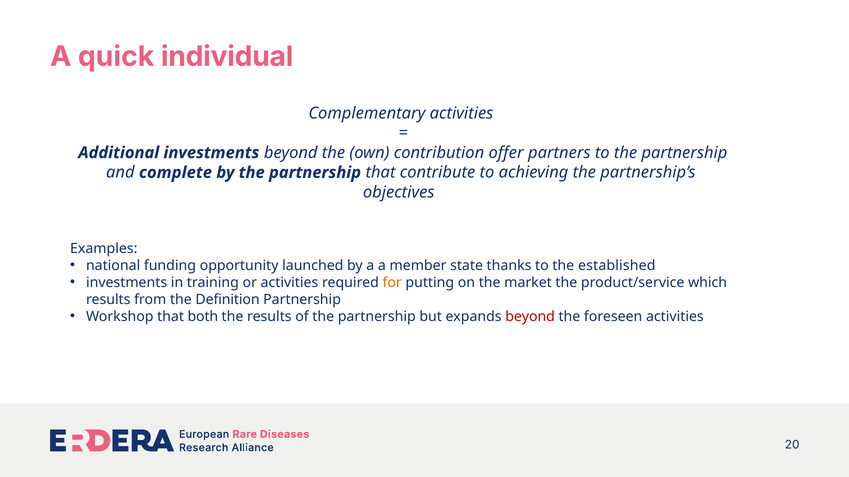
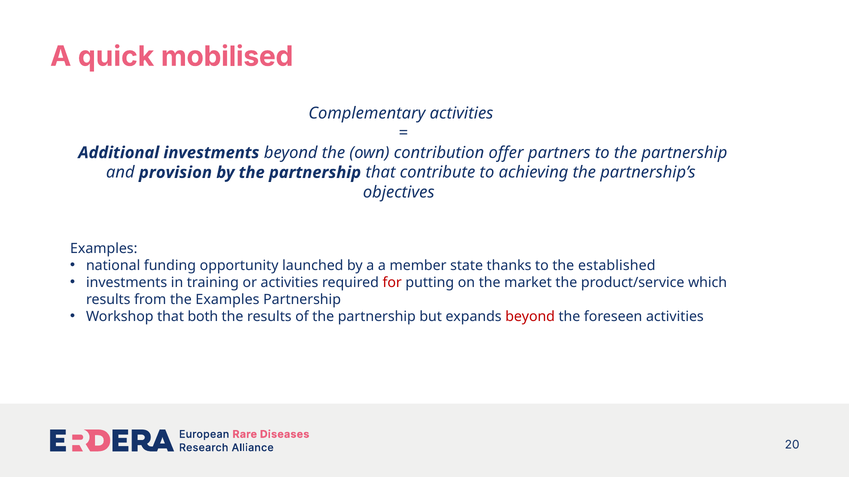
individual: individual -> mobilised (227, 57)
complete: complete -> provision (175, 173)
for colour: orange -> red (392, 283)
the Definition: Definition -> Examples (227, 300)
